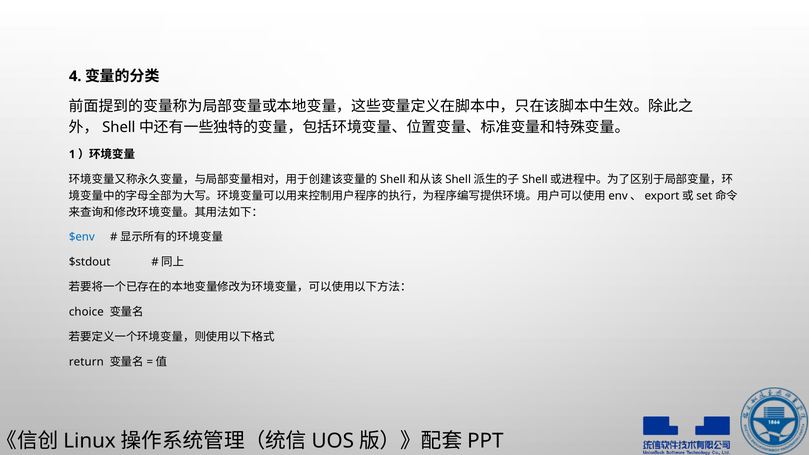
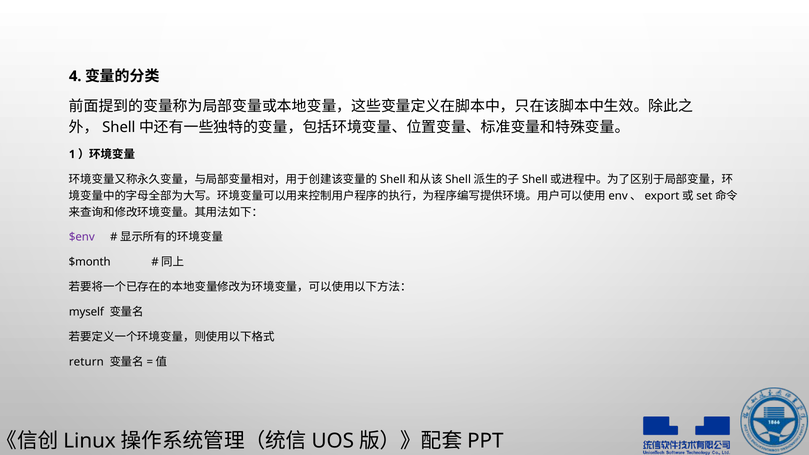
$env colour: blue -> purple (82, 237)
$stdout: $stdout -> $month (90, 262)
choice: choice -> myself (86, 312)
